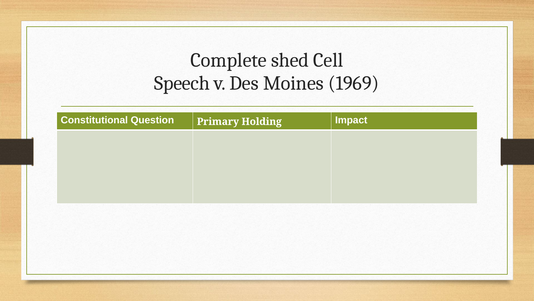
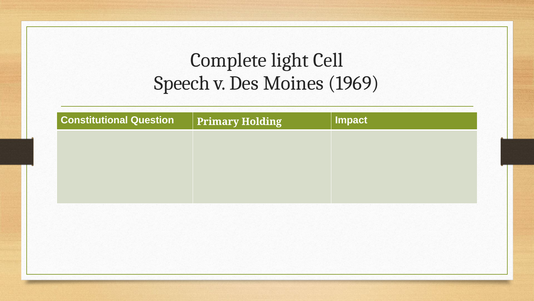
shed: shed -> light (290, 60)
